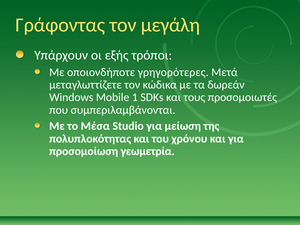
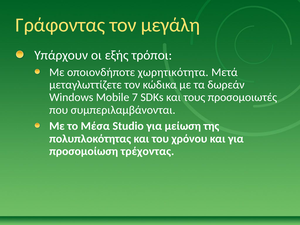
γρηγορότερες: γρηγορότερες -> χωρητικότητα (173, 72)
1: 1 -> 7 (135, 97)
γεωμετρία: γεωμετρία -> τρέχοντας (147, 151)
